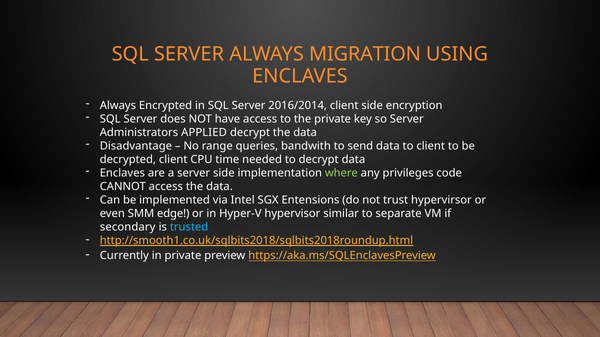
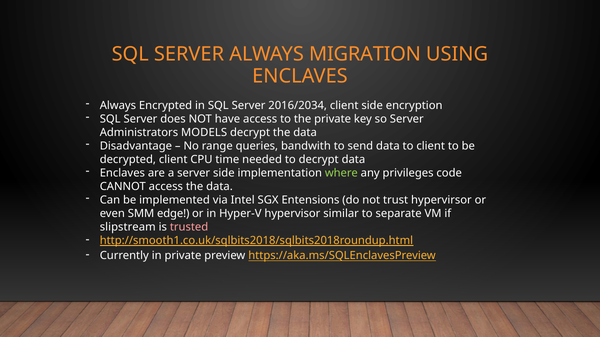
2016/2014: 2016/2014 -> 2016/2034 (298, 106)
APPLIED: APPLIED -> MODELS (204, 133)
secondary: secondary -> slipstream (128, 227)
trusted colour: light blue -> pink (189, 227)
